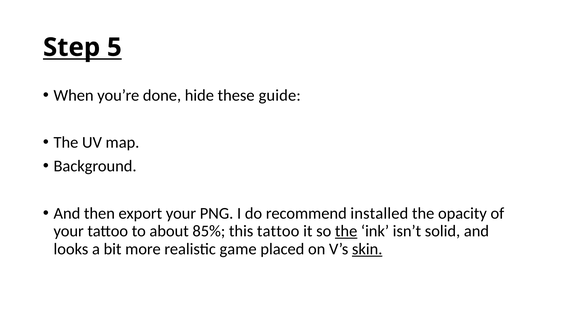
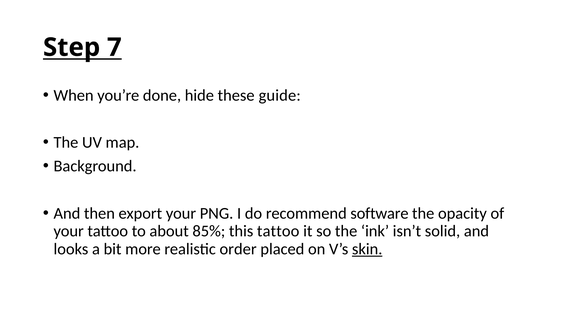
5: 5 -> 7 (114, 47)
installed: installed -> software (379, 214)
the underline: present -> none (346, 231)
game: game -> order (238, 249)
